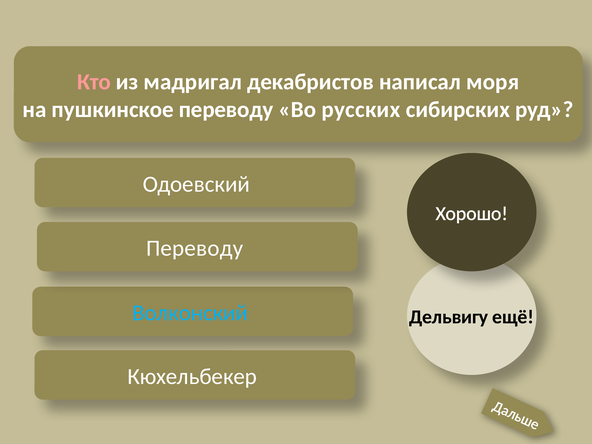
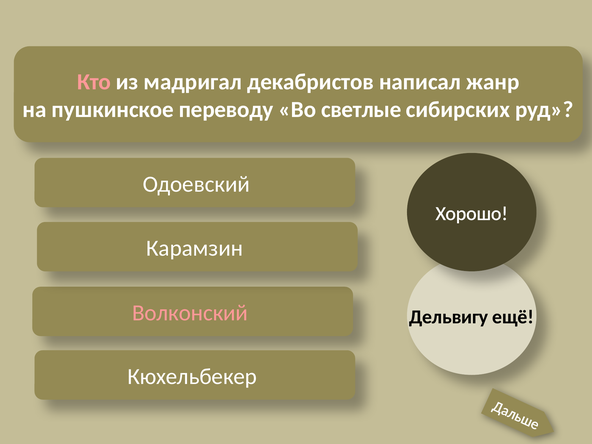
моря: моря -> жанр (493, 82)
русских: русских -> светлые (361, 110)
Переводу: Переводу -> Карамзин (195, 248)
Волконский colour: light blue -> pink (190, 313)
